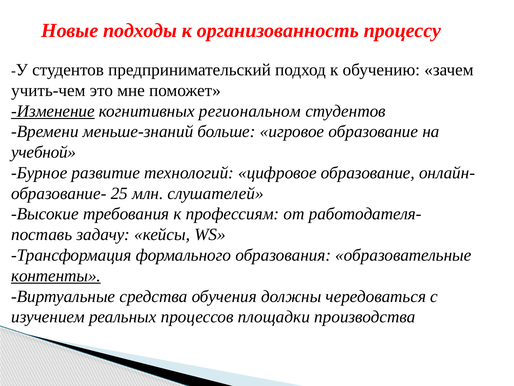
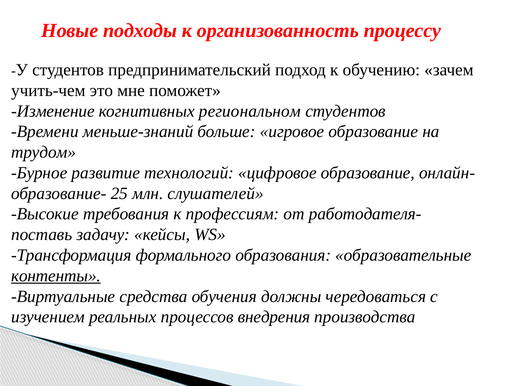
Изменение underline: present -> none (53, 111)
учебной: учебной -> трудом (44, 152)
площадки: площадки -> внедрения (274, 317)
